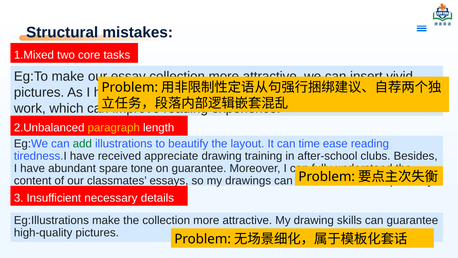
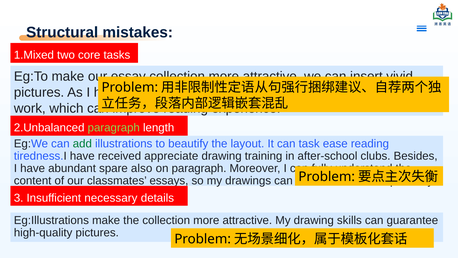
paragraph colour: yellow -> light green (114, 128)
time: time -> task (309, 143)
tone: tone -> also (142, 168)
on guarantee: guarantee -> paragraph (199, 168)
